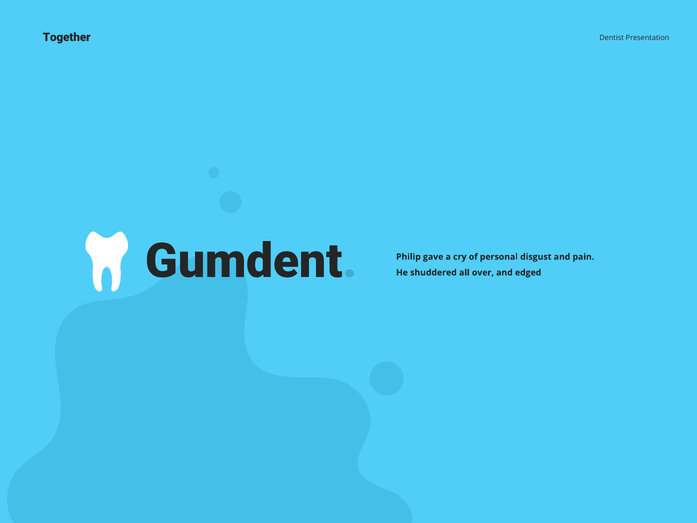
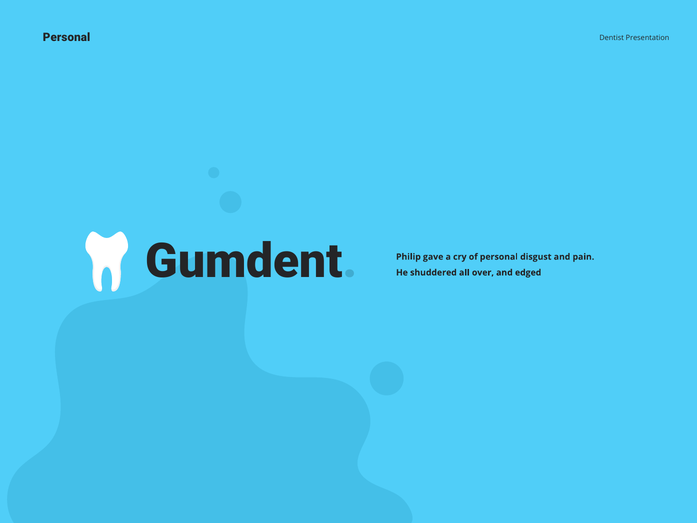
Together: Together -> Personal (67, 37)
